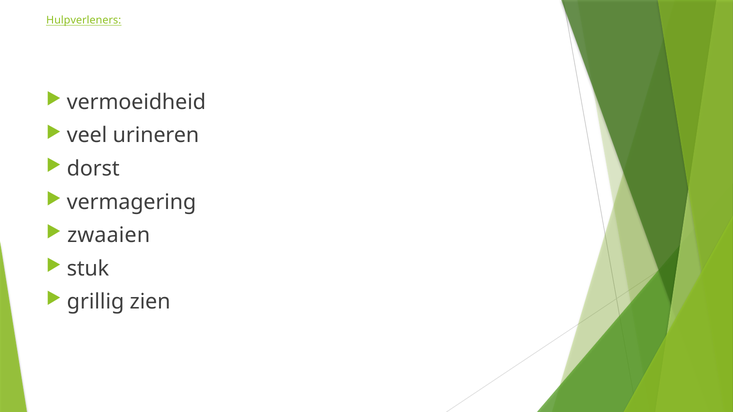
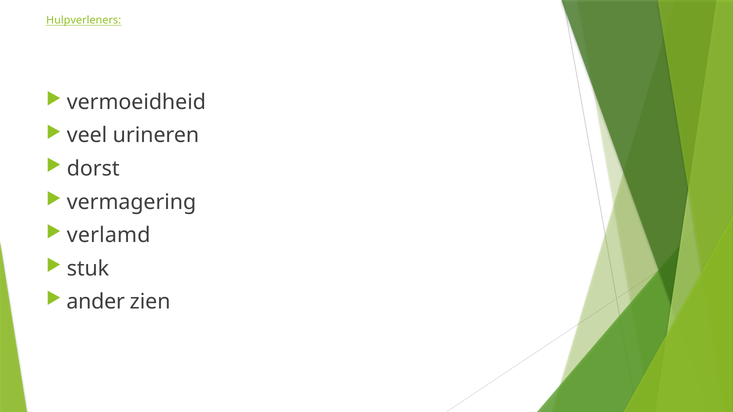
zwaaien: zwaaien -> verlamd (109, 235)
grillig: grillig -> ander (96, 302)
